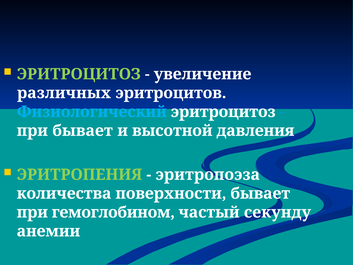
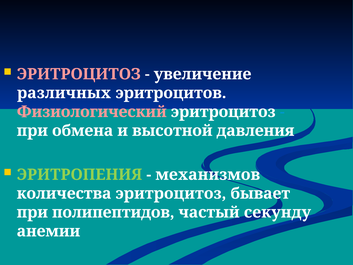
ЭРИТРОЦИТОЗ colour: light green -> pink (79, 74)
Физиологический colour: light blue -> pink (92, 112)
при бывает: бывает -> обмена (83, 131)
эритропоэза: эритропоэза -> механизмов (208, 174)
количества поверхности: поверхности -> эритроцитоз (171, 193)
гемоглобином: гемоглобином -> полипептидов (113, 212)
